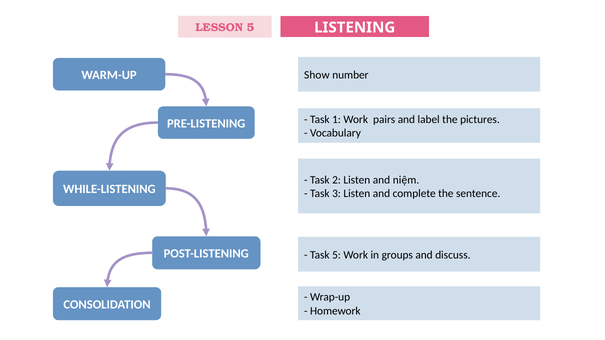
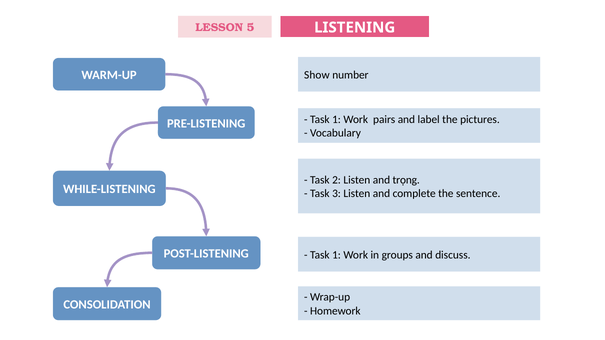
niệm: niệm -> trọng (406, 180)
5: 5 -> 1 (337, 255)
